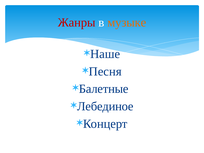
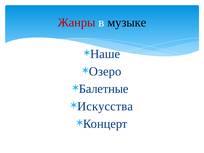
музыке colour: orange -> black (127, 22)
Песня: Песня -> Озеро (105, 71)
Лебединое: Лебединое -> Искусства (105, 106)
